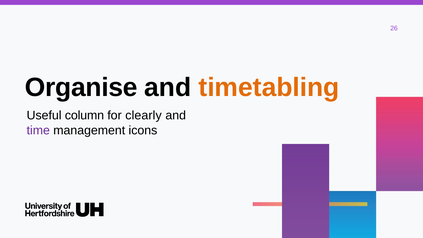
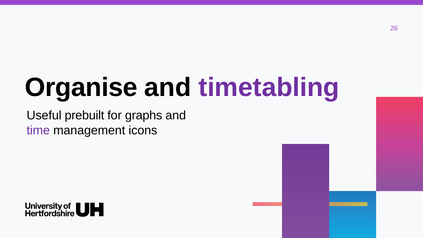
timetabling colour: orange -> purple (269, 87)
column: column -> prebuilt (84, 115)
clearly: clearly -> graphs (144, 115)
